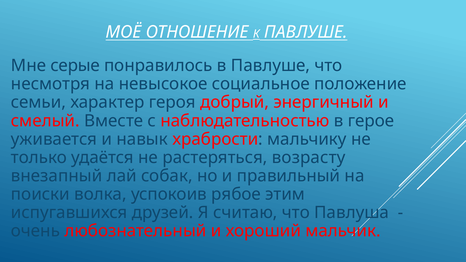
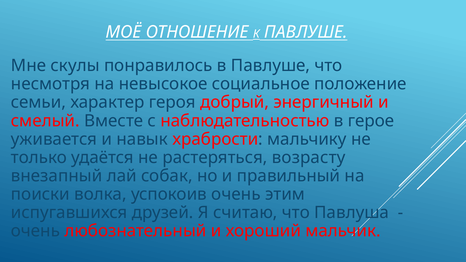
серые: серые -> скулы (75, 66)
успокоив рябое: рябое -> очень (236, 194)
